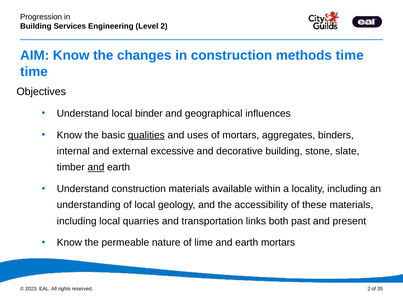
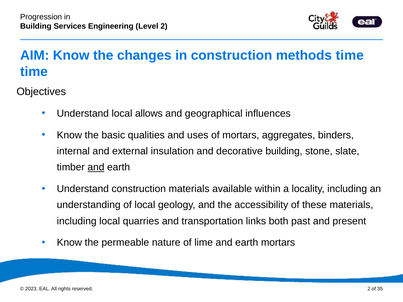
binder: binder -> allows (149, 114)
qualities underline: present -> none (146, 135)
excessive: excessive -> insulation (172, 151)
